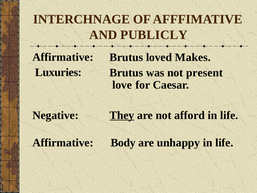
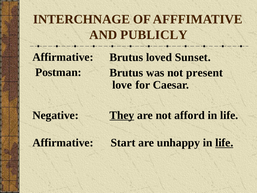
Makes: Makes -> Sunset (193, 57)
Luxuries: Luxuries -> Postman (58, 72)
Body: Body -> Start (123, 143)
life underline: none -> present (224, 143)
